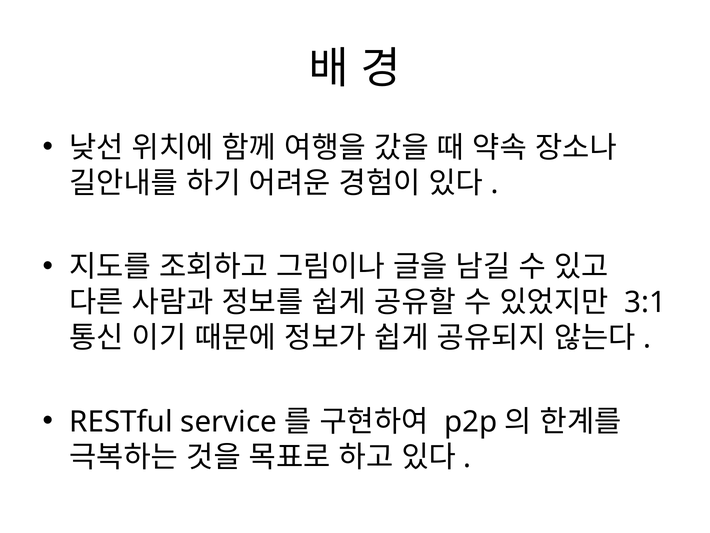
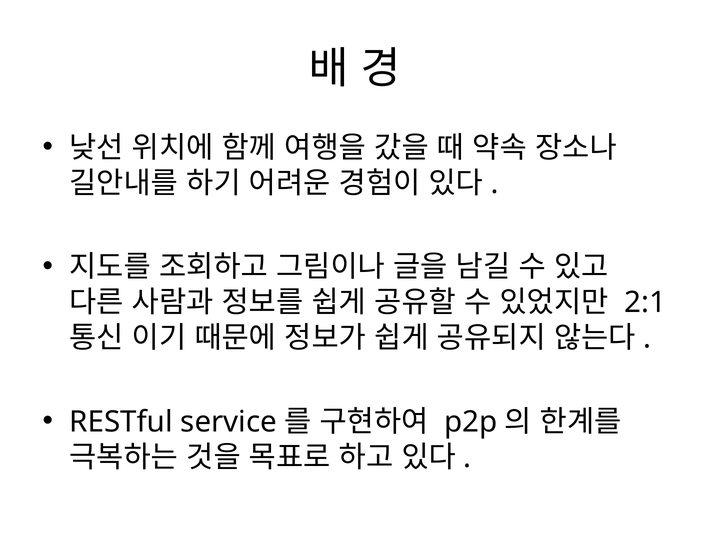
3:1: 3:1 -> 2:1 (645, 302)
